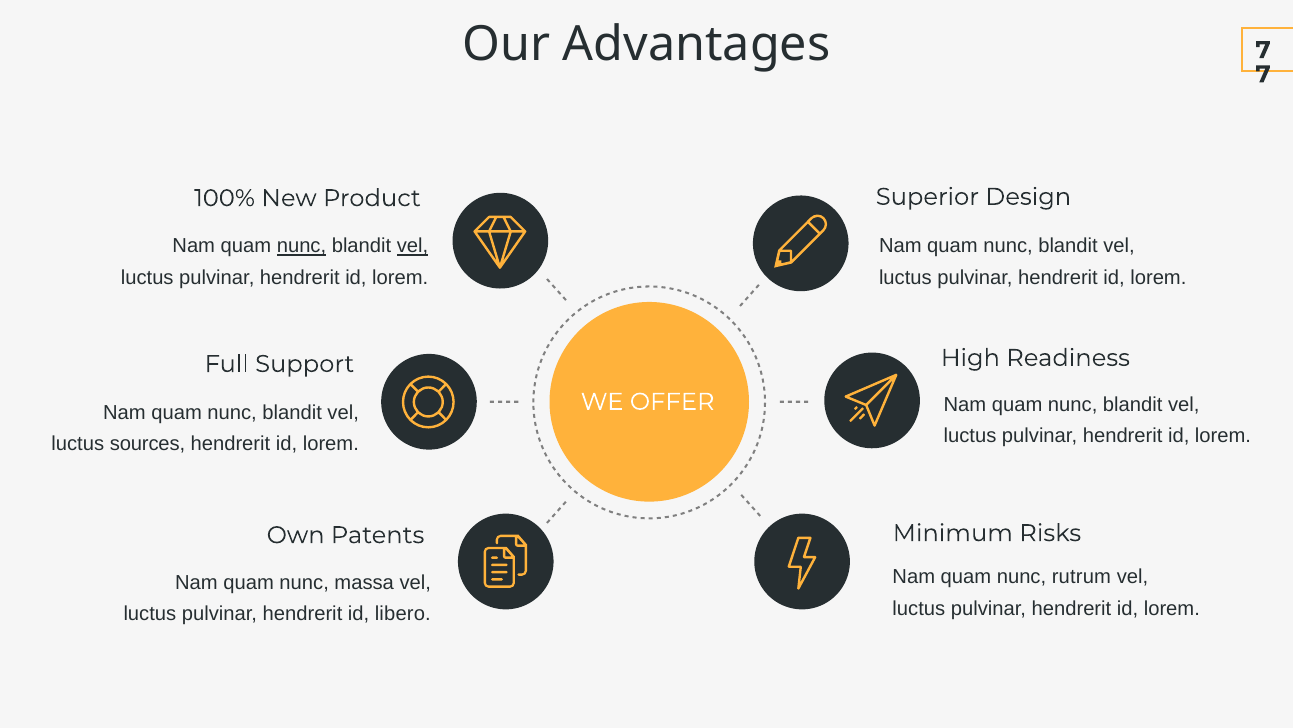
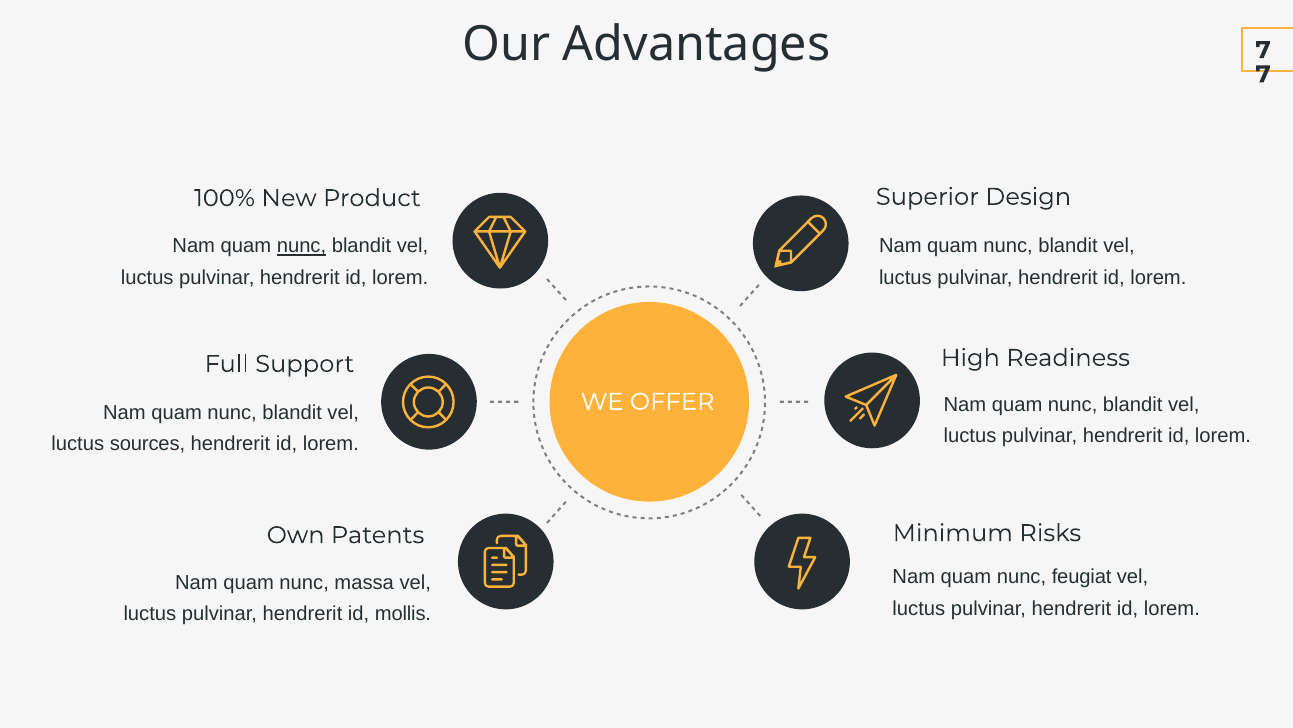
vel underline: present -> none (413, 246)
rutrum: rutrum -> feugiat (1082, 577)
libero: libero -> mollis (403, 614)
